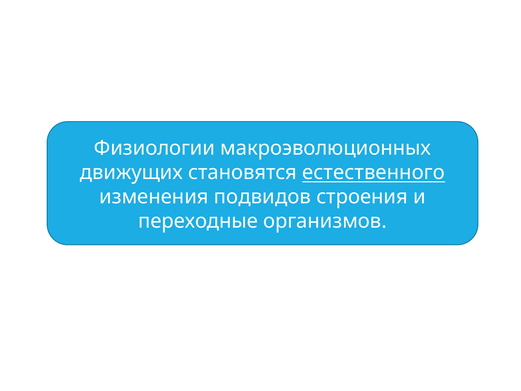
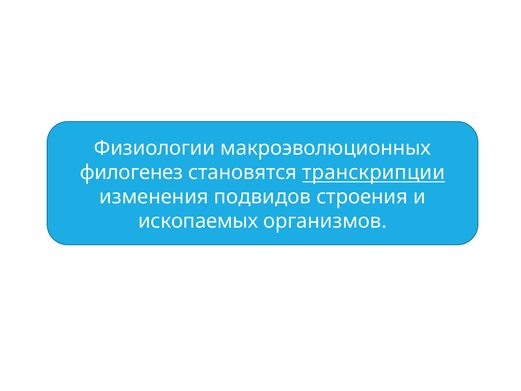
движущих: движущих -> филогенез (131, 172)
естественного: естественного -> транскрипции (374, 172)
переходные: переходные -> ископаемых (198, 221)
